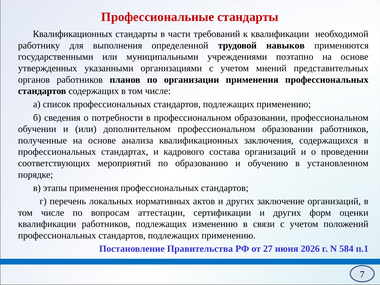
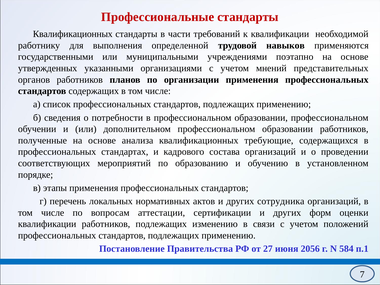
заключения: заключения -> требующие (269, 140)
заключение: заключение -> сотрудника (281, 201)
2026: 2026 -> 2056 (310, 249)
